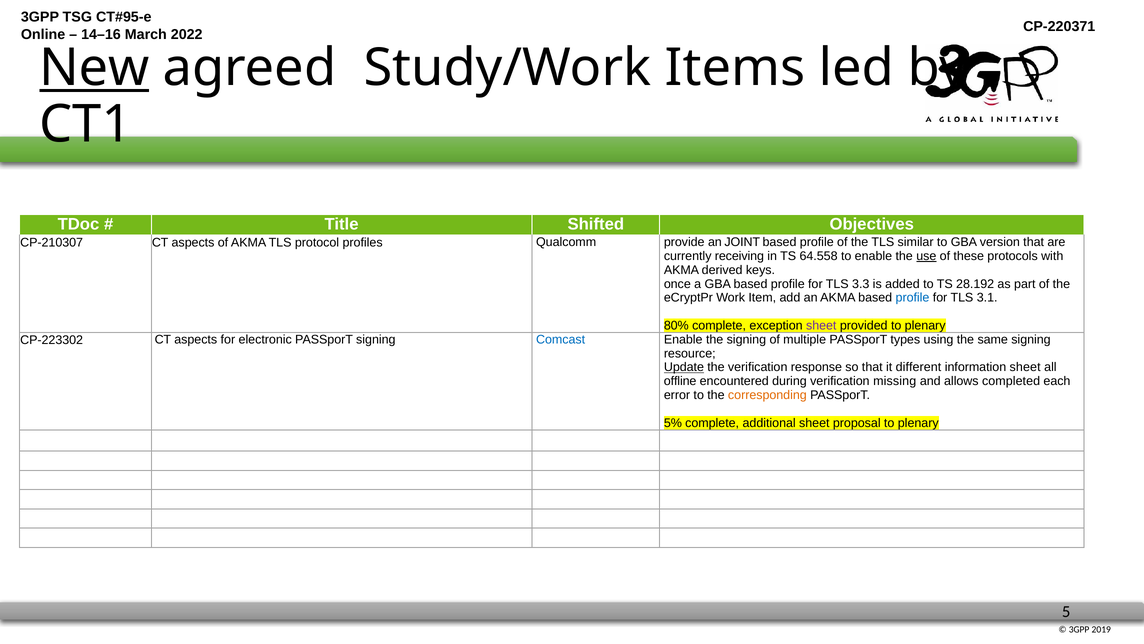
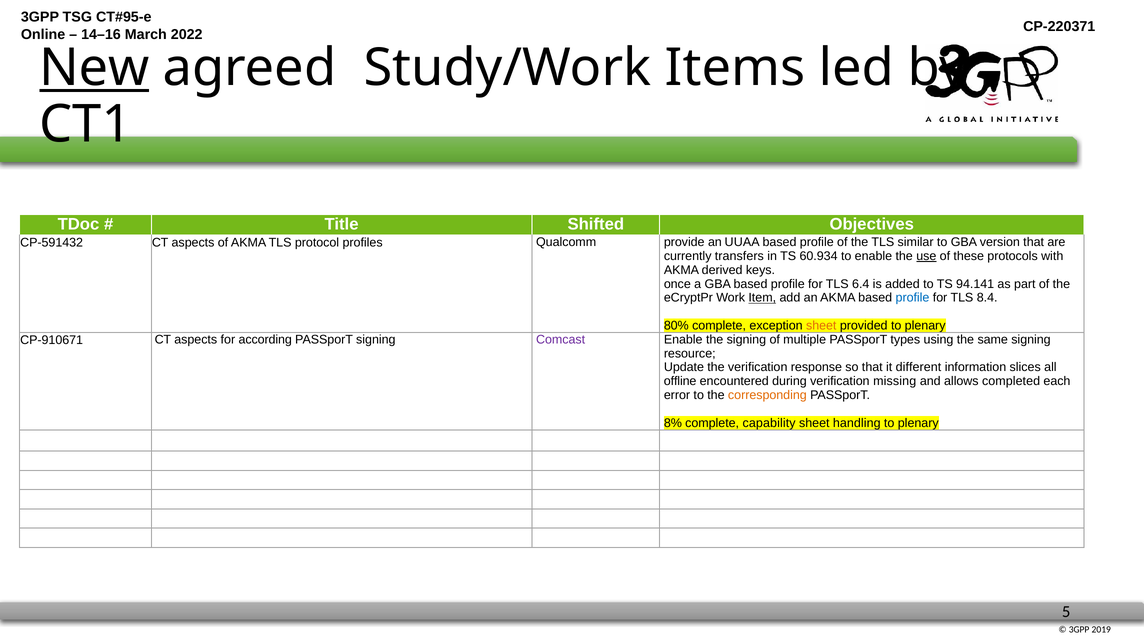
CP-210307: CP-210307 -> CP-591432 (52, 243)
JOINT: JOINT -> UUAA (742, 242)
receiving: receiving -> transfers (739, 256)
64.558: 64.558 -> 60.934 (819, 256)
3.3: 3.3 -> 6.4 (861, 284)
28.192: 28.192 -> 94.141 (975, 284)
Item underline: none -> present (762, 298)
3.1: 3.1 -> 8.4 (987, 298)
sheet colour: purple -> orange (821, 325)
CP-223302: CP-223302 -> CP-910671 (52, 340)
electronic: electronic -> according (265, 339)
Comcast colour: blue -> purple (561, 339)
Update underline: present -> none (684, 367)
information sheet: sheet -> slices (1025, 367)
5%: 5% -> 8% (673, 423)
additional: additional -> capability (769, 423)
proposal: proposal -> handling (857, 423)
